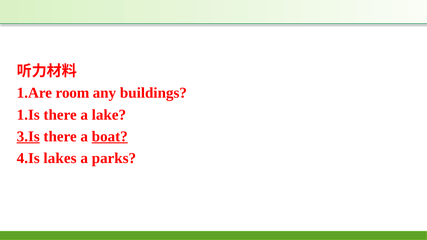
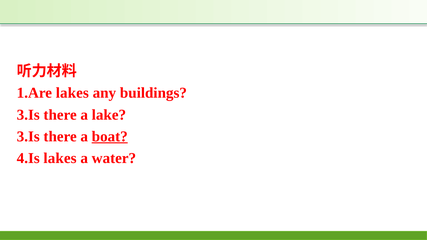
1.Are room: room -> lakes (72, 93)
1.Is: 1.Is -> 3.Is (28, 115)
3.Is underline: present -> none (28, 136)
parks: parks -> water (114, 158)
